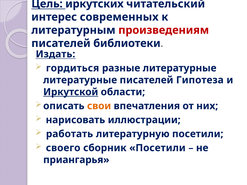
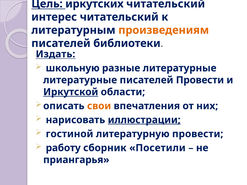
интерес современных: современных -> читательский (119, 17)
произведениям colour: red -> orange (164, 30)
гордиться: гордиться -> школьную (73, 68)
писателей Гипотеза: Гипотеза -> Провести (200, 80)
иллюстрации underline: none -> present (144, 120)
работать: работать -> гостиной (70, 134)
литературную посетили: посетили -> провести (198, 134)
своего: своего -> работу (63, 148)
